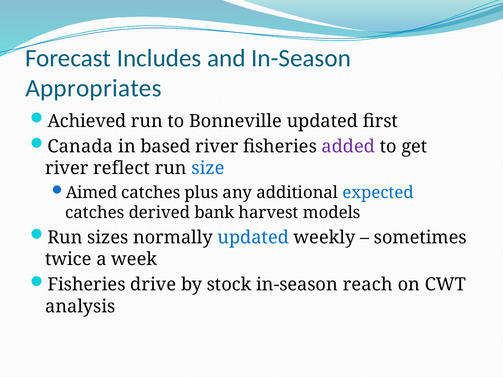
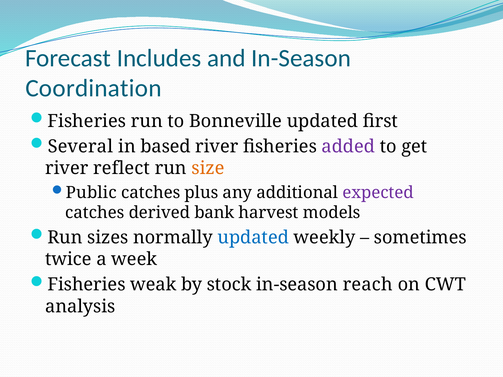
Appropriates: Appropriates -> Coordination (93, 88)
Achieved: Achieved -> Fisheries (87, 121)
Canada: Canada -> Several (80, 147)
size colour: blue -> orange (208, 168)
Aimed: Aimed -> Public (91, 193)
expected colour: blue -> purple (378, 193)
drive: drive -> weak (153, 285)
